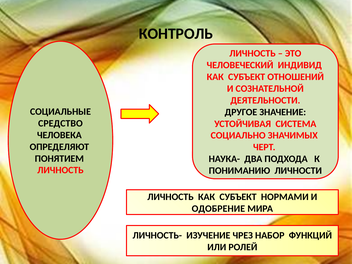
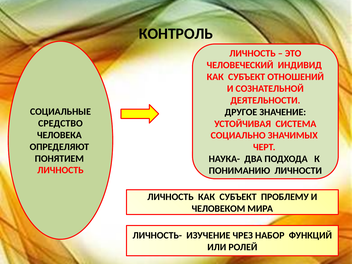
НОРМАМИ: НОРМАМИ -> ПРОБЛЕМУ (285, 197)
ОДОБРЕНИЕ: ОДОБРЕНИЕ -> ЧЕЛОВЕКОМ (218, 209)
